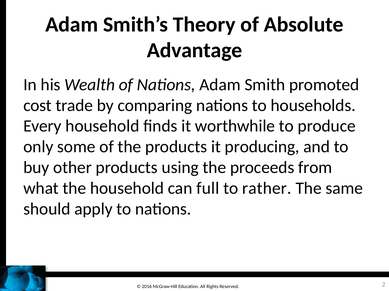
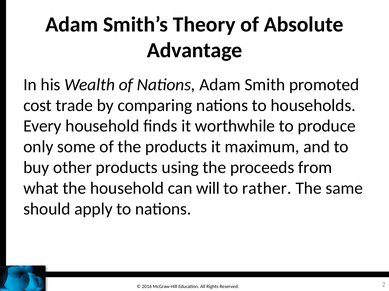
producing: producing -> maximum (262, 147)
full: full -> will (208, 189)
